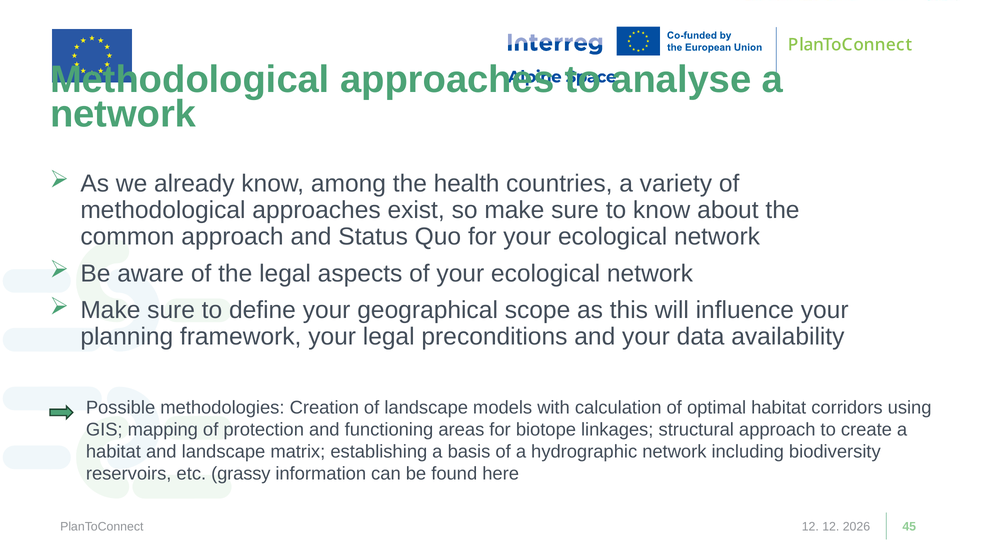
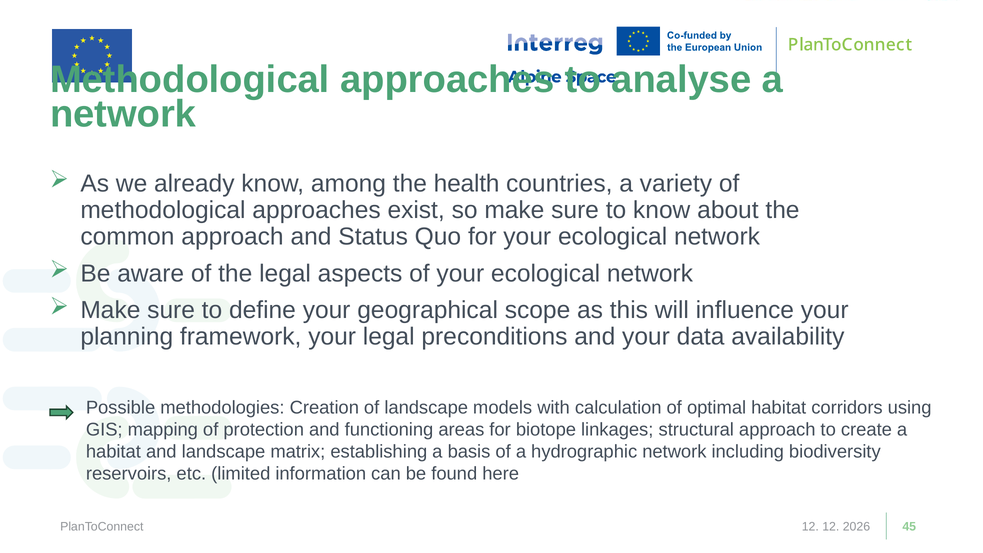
grassy: grassy -> limited (241, 474)
